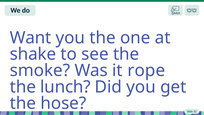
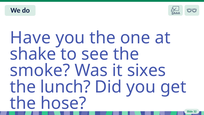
Want: Want -> Have (30, 38)
rope: rope -> sixes (146, 70)
